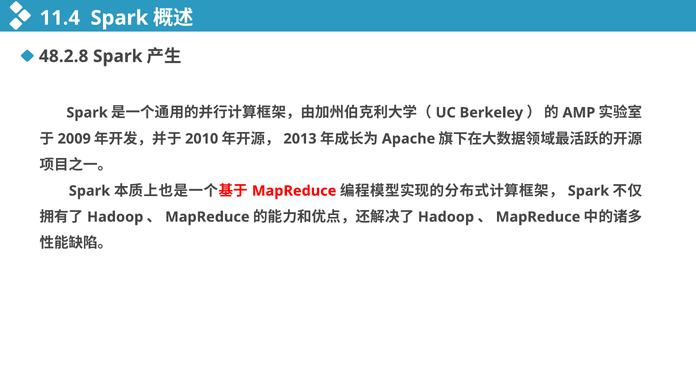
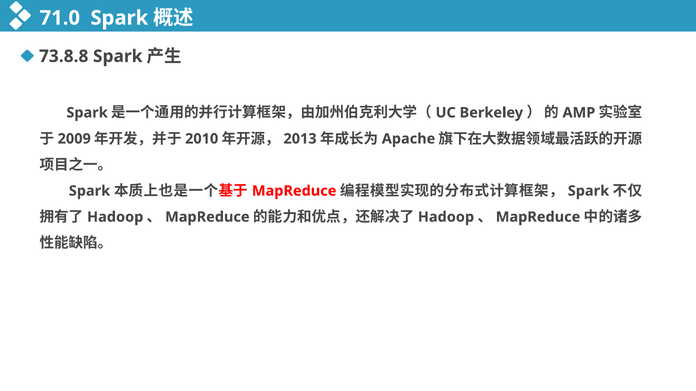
11.4: 11.4 -> 71.0 (60, 18)
48.2.8: 48.2.8 -> 73.8.8 (64, 56)
